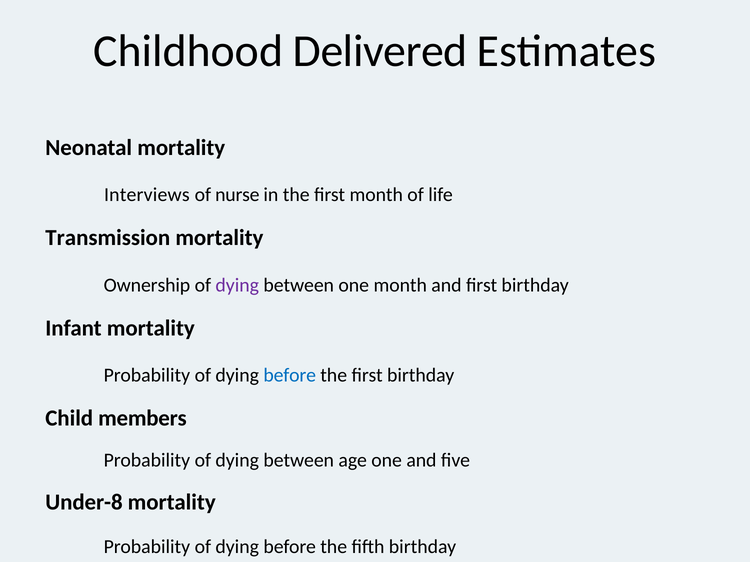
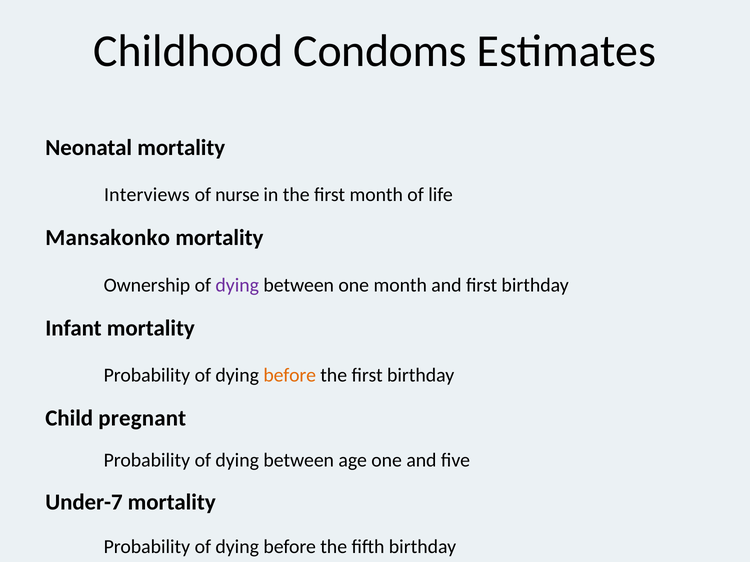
Delivered: Delivered -> Condoms (380, 51)
Transmission: Transmission -> Mansakonko (108, 238)
before colour: blue -> orange (290, 376)
members: members -> pregnant (142, 419)
Under-8: Under-8 -> Under-7 (84, 502)
